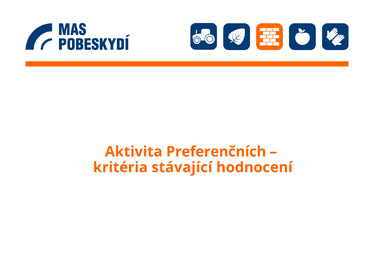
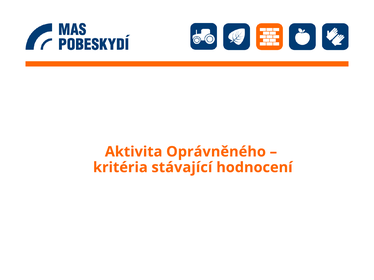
Preferenčních: Preferenčních -> Oprávněného (216, 152)
